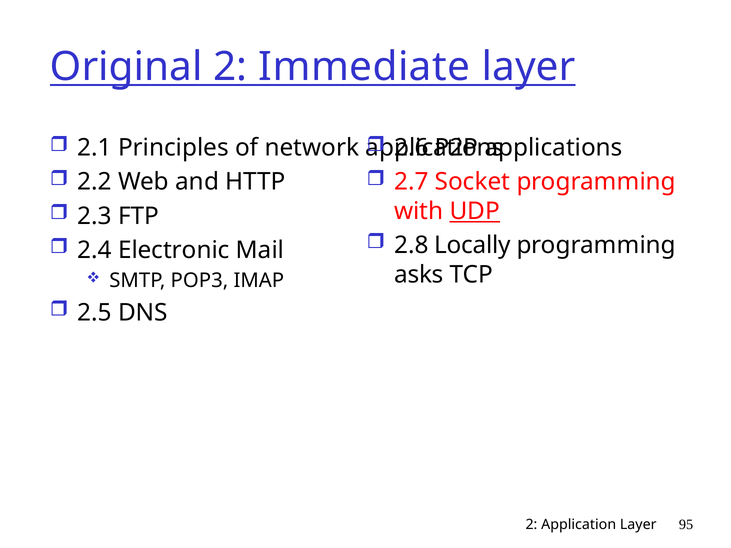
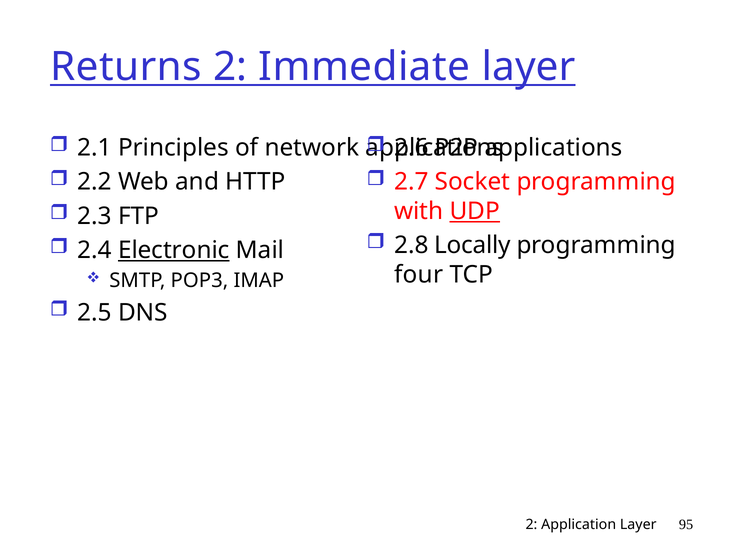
Original: Original -> Returns (126, 67)
Electronic underline: none -> present (174, 250)
asks: asks -> four (419, 275)
